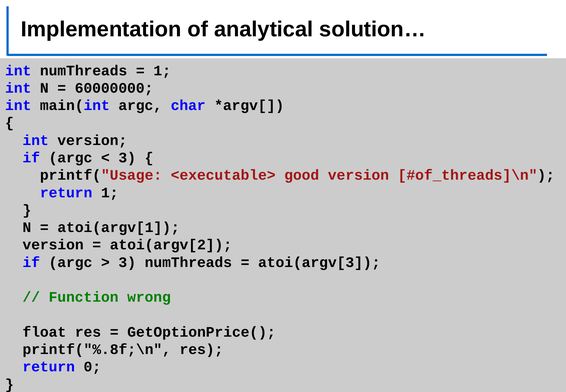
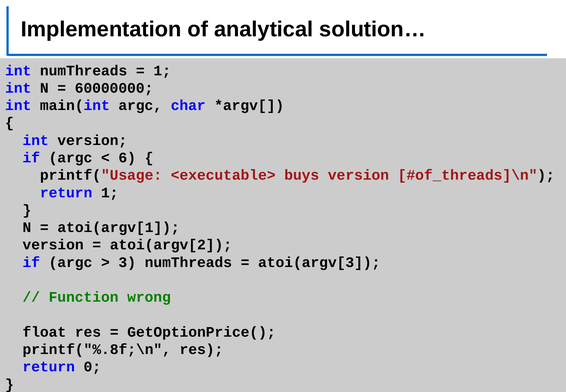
3: 3 -> 6 (127, 158)
good: good -> buys (302, 175)
